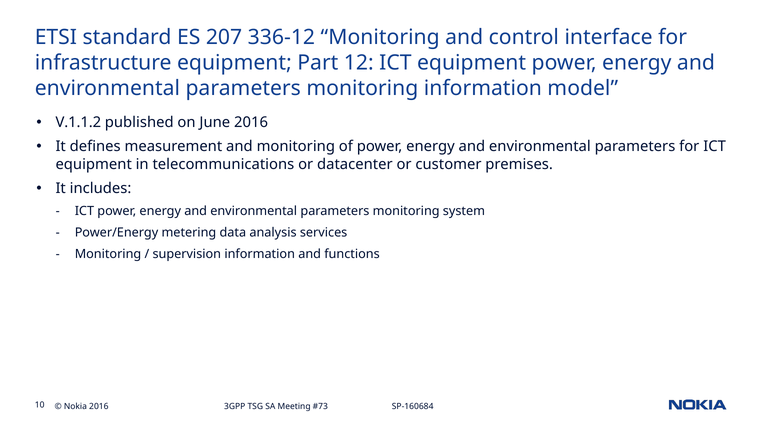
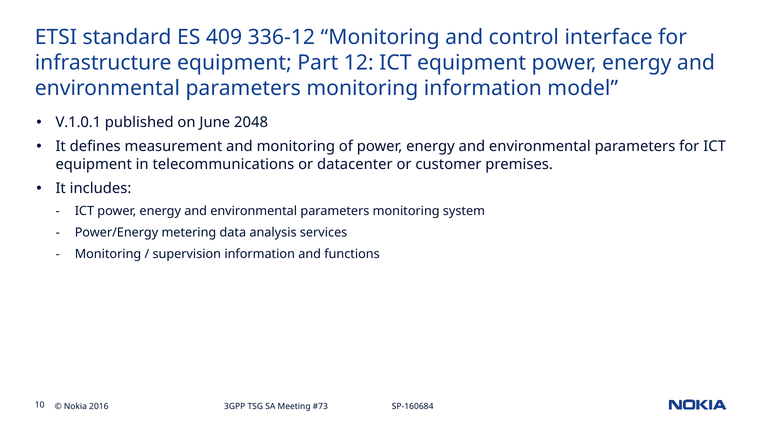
207: 207 -> 409 (224, 37)
V.1.1.2: V.1.1.2 -> V.1.0.1 (78, 122)
June 2016: 2016 -> 2048 (251, 122)
